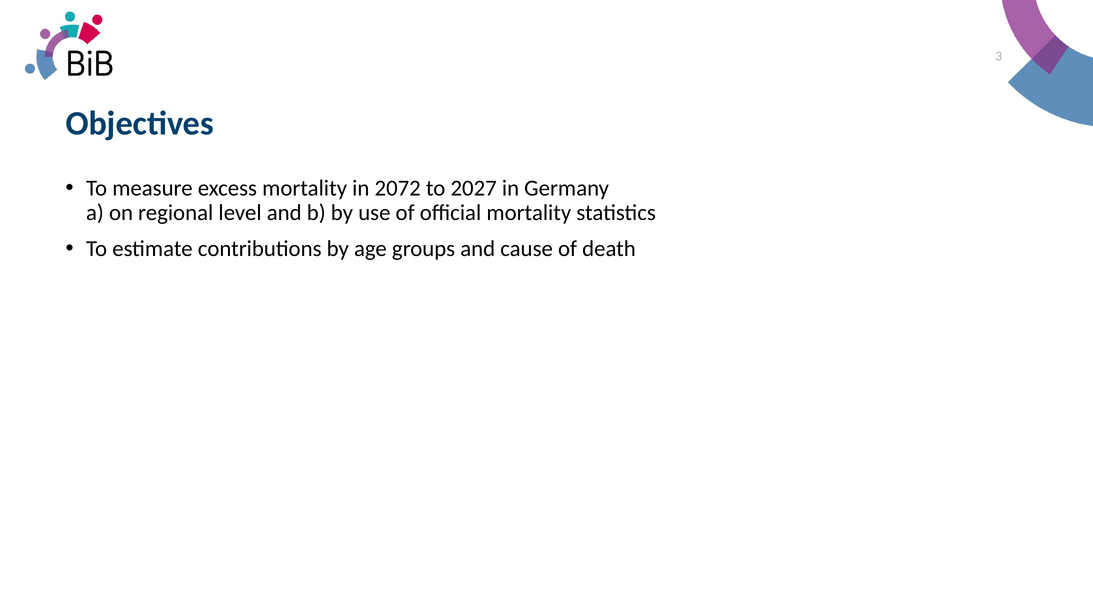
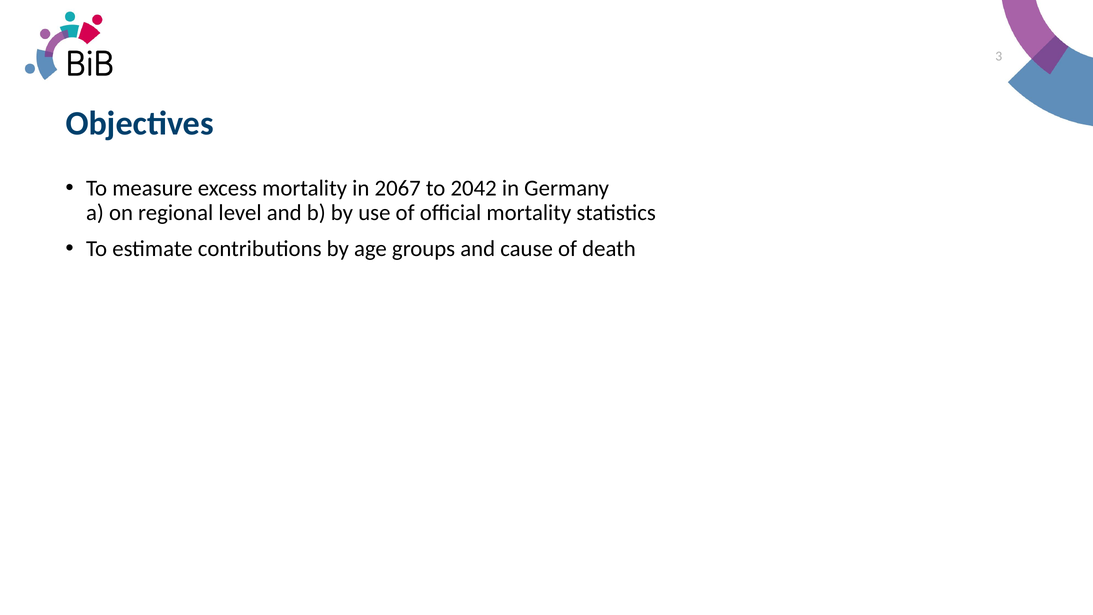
2072: 2072 -> 2067 (398, 188)
2027: 2027 -> 2042 (474, 188)
